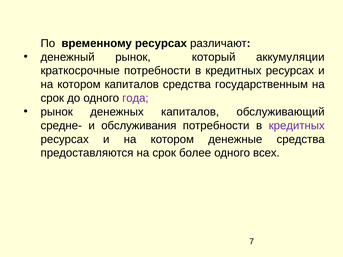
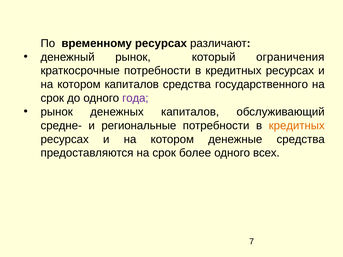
аккумуляции: аккумуляции -> ограничения (290, 57)
государственным: государственным -> государственного (262, 84)
обслуживания: обслуживания -> региональные (139, 126)
кредитных colour: purple -> orange (297, 126)
